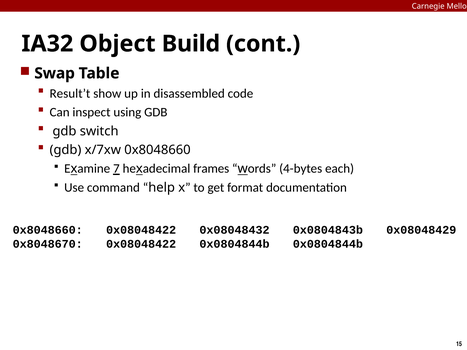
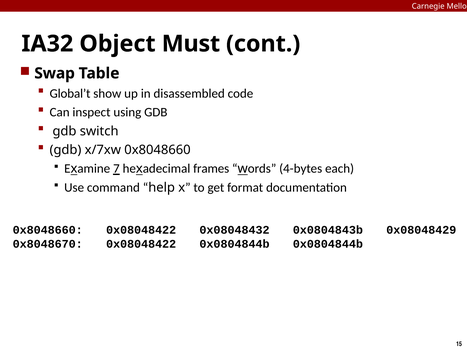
Build: Build -> Must (191, 44)
Result’t: Result’t -> Global’t (70, 94)
